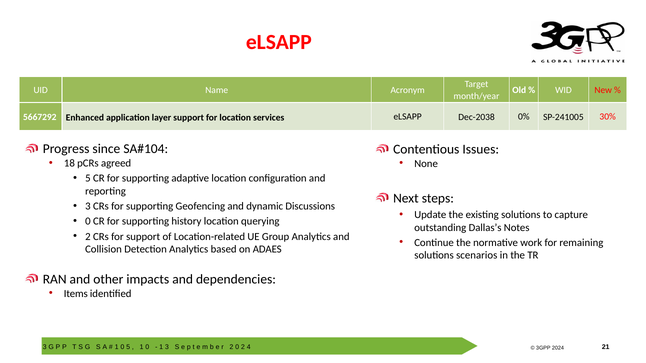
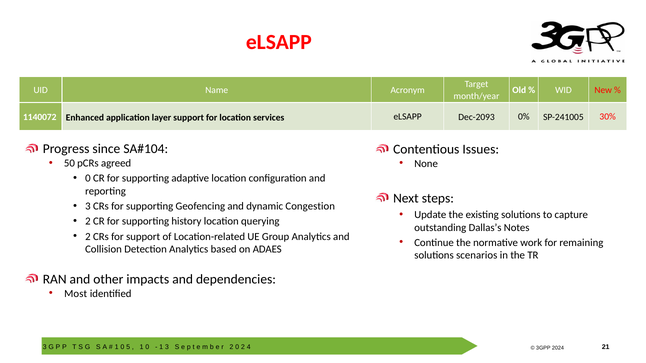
5667292: 5667292 -> 1140072 (40, 117)
Dec-2038: Dec-2038 -> Dec-2093 (477, 117)
18: 18 -> 50 (69, 164)
5: 5 -> 0 (88, 179)
Discussions: Discussions -> Congestion (310, 207)
0: 0 -> 2 (88, 222)
Items: Items -> Most (76, 294)
